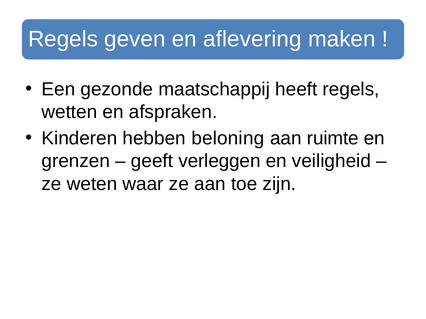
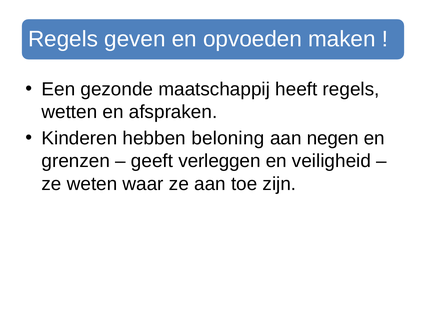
aflevering: aflevering -> opvoeden (252, 39)
ruimte: ruimte -> negen (333, 139)
